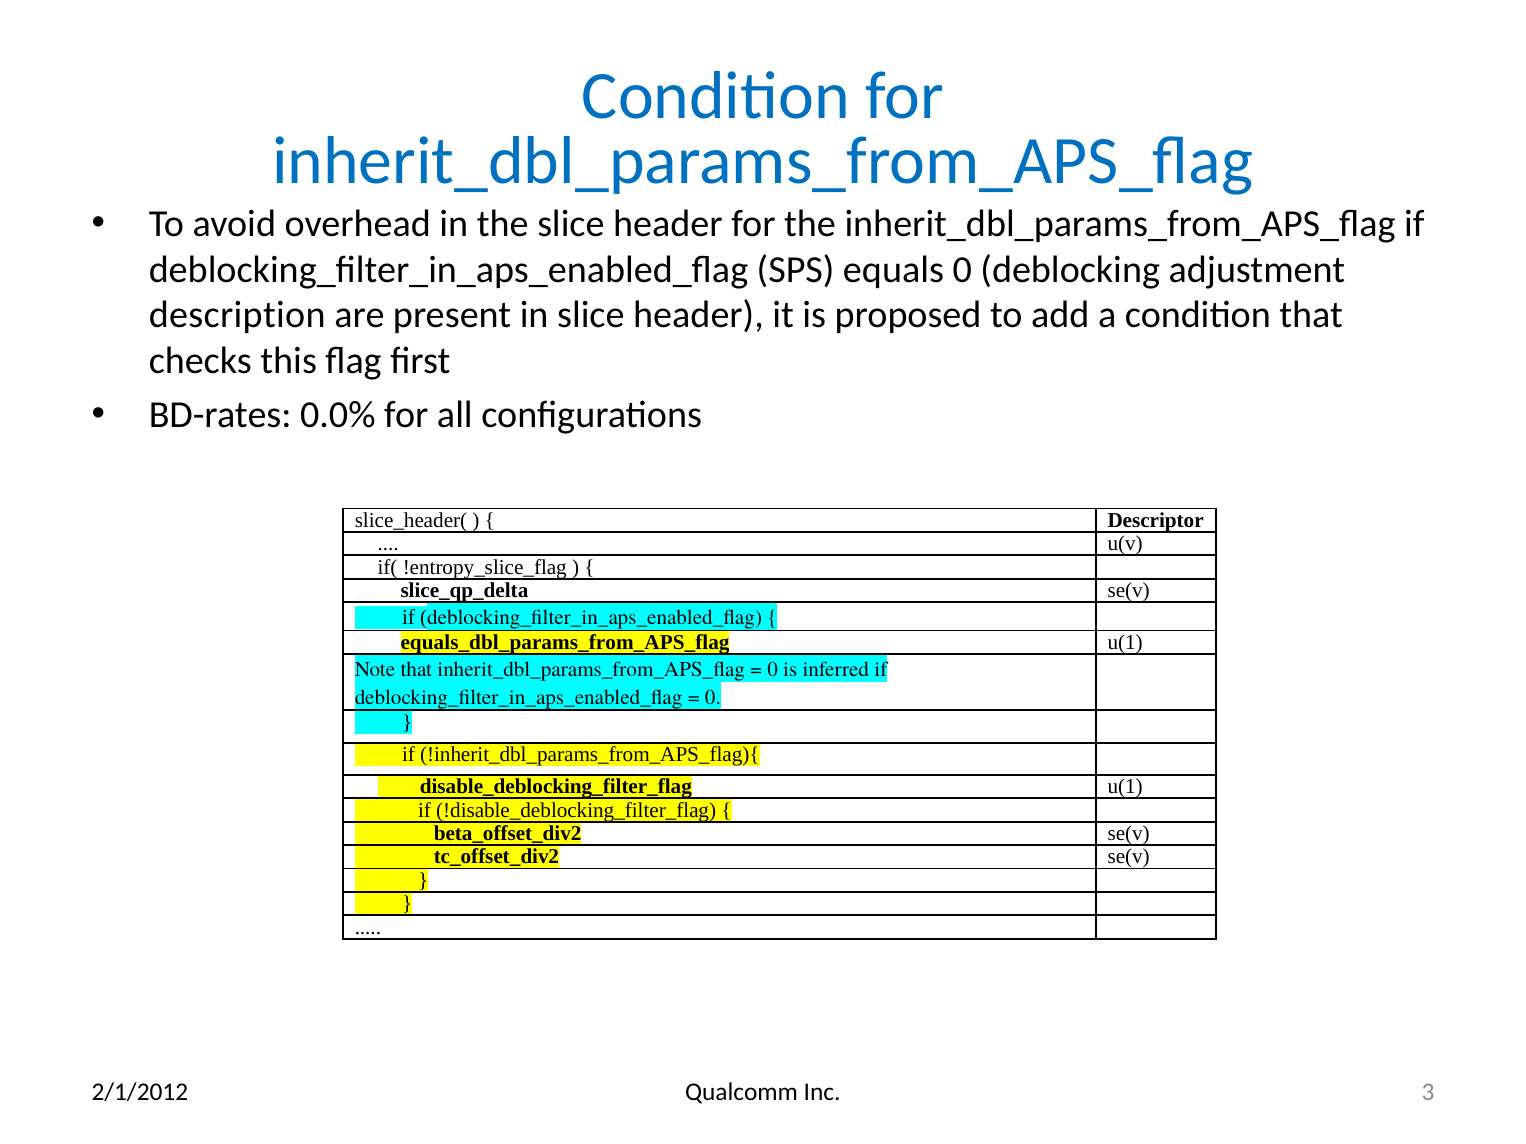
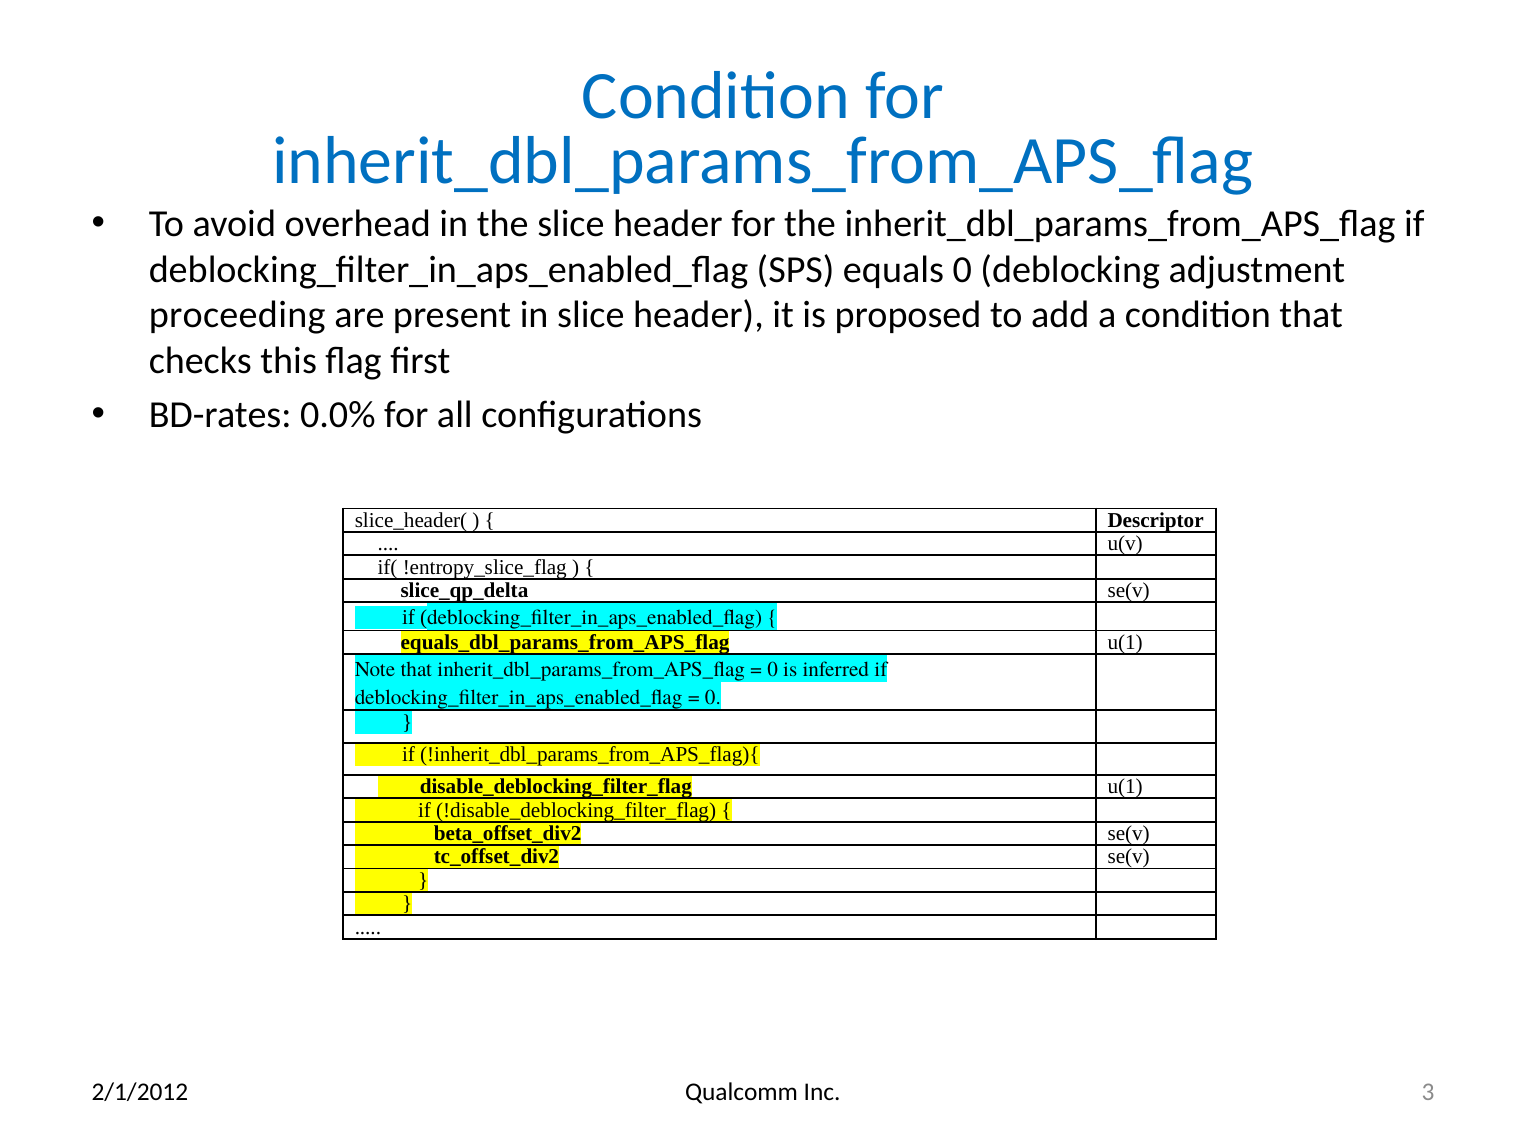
description: description -> proceeding (237, 316)
